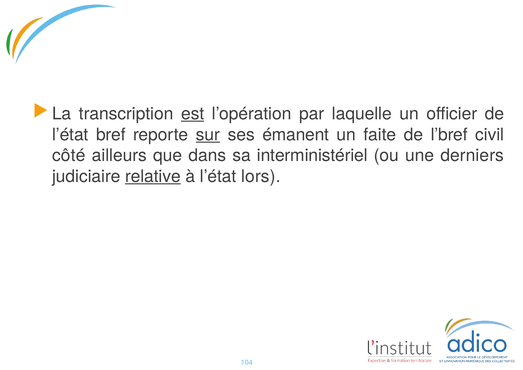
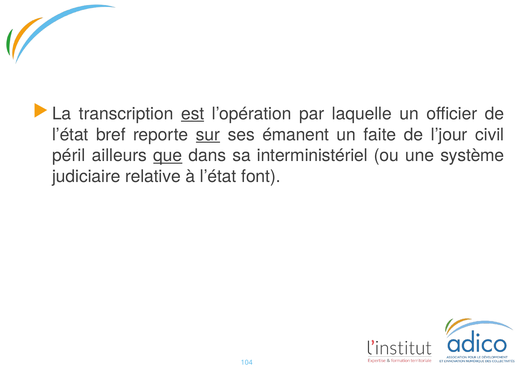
l’bref: l’bref -> l’jour (449, 135)
côté: côté -> péril (69, 155)
que underline: none -> present (168, 155)
derniers: derniers -> système (472, 155)
relative underline: present -> none (153, 176)
lors: lors -> font (261, 176)
